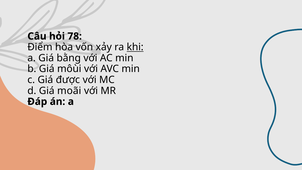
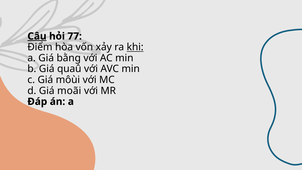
Câu underline: none -> present (37, 36)
78: 78 -> 77 (75, 36)
môùi: môùi -> quaû (69, 69)
được: được -> môùi (68, 80)
